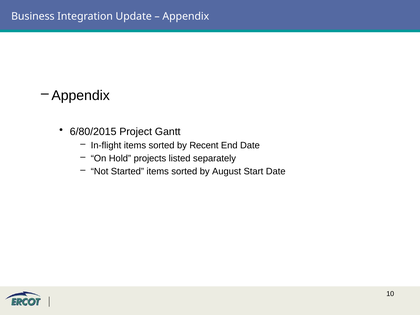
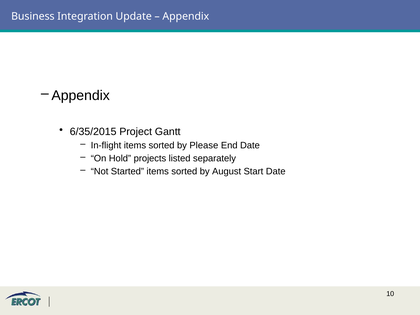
6/80/2015: 6/80/2015 -> 6/35/2015 (93, 132)
Recent: Recent -> Please (204, 145)
